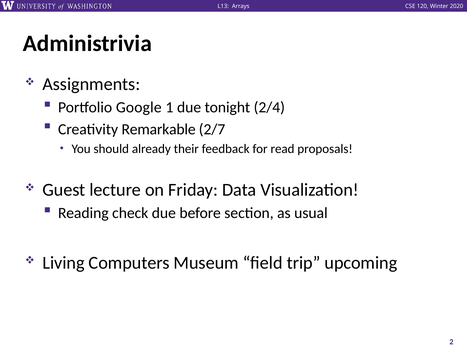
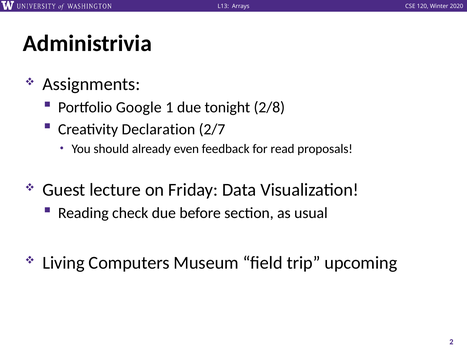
2/4: 2/4 -> 2/8 (269, 107)
Remarkable: Remarkable -> Declaration (158, 129)
their: their -> even (186, 149)
